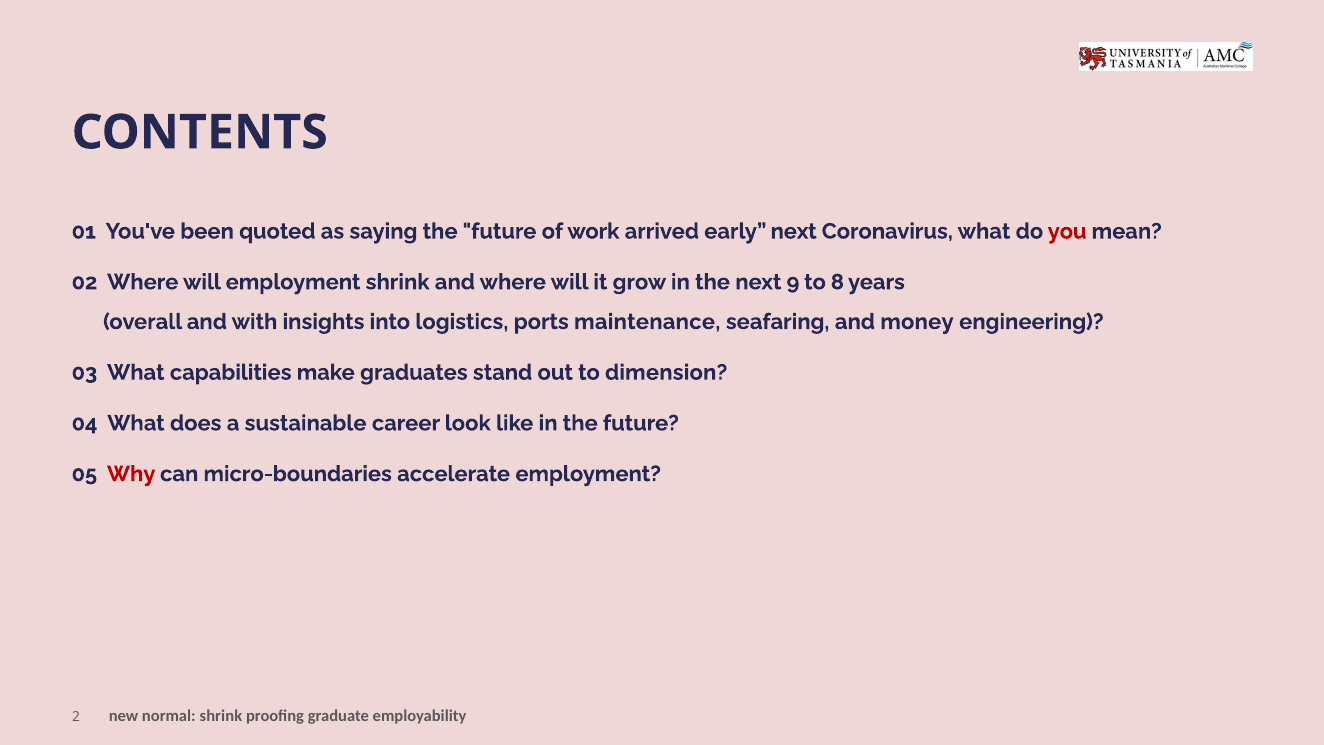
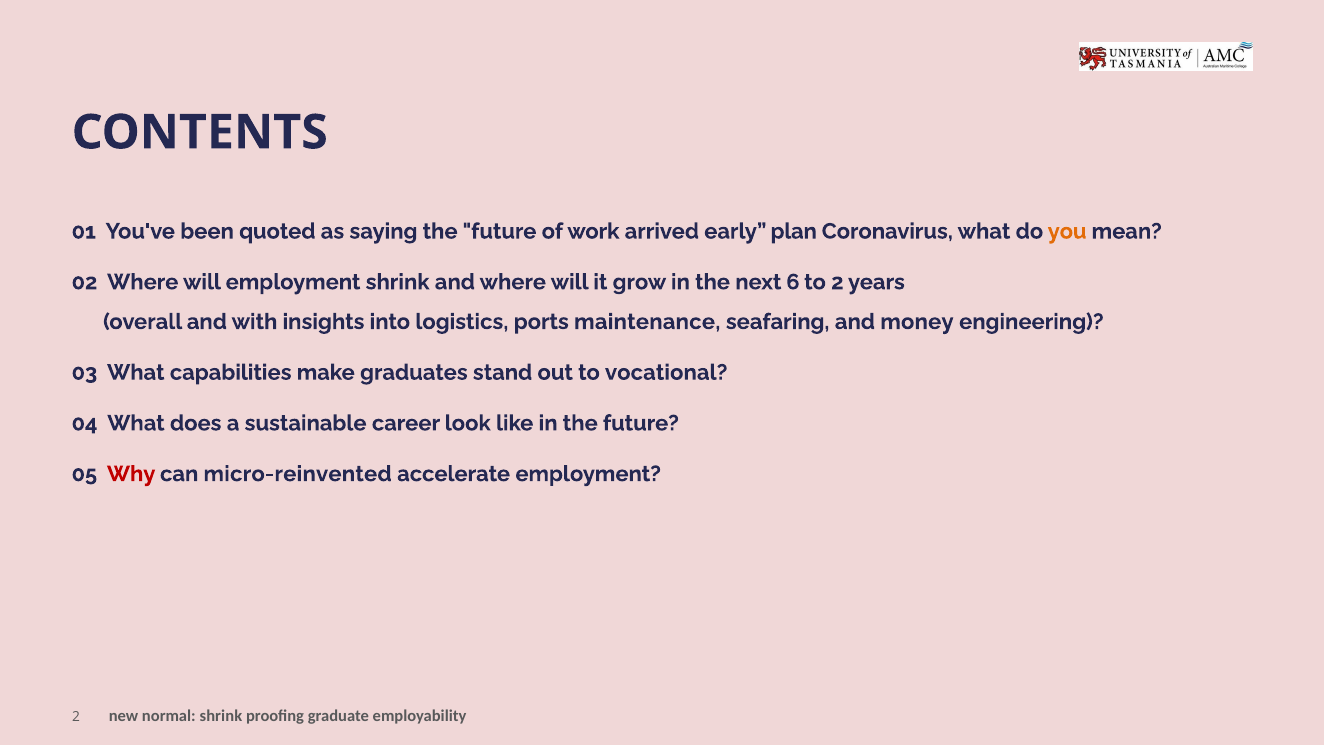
early next: next -> plan (794, 231)
you colour: red -> orange (1067, 231)
9: 9 -> 6 (793, 282)
to 8: 8 -> 2 (837, 282)
dimension: dimension -> vocational (666, 372)
micro-boundaries: micro-boundaries -> micro-reinvented (298, 474)
